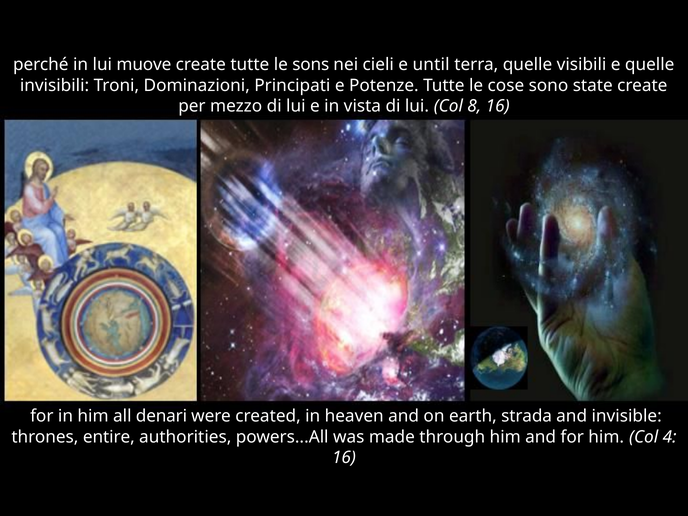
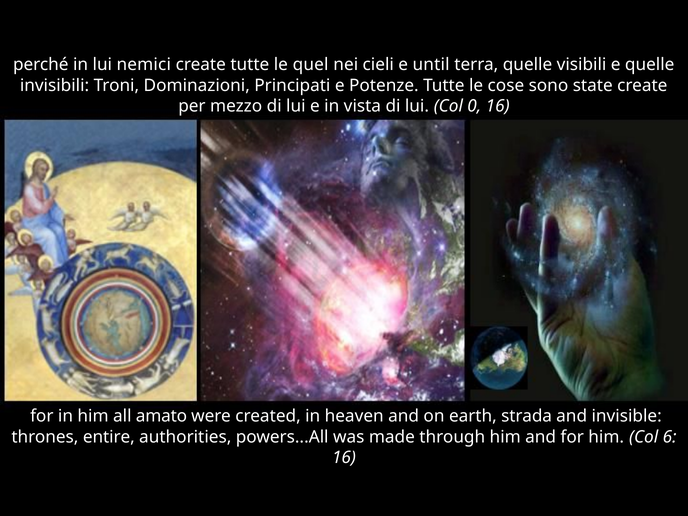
muove: muove -> nemici (144, 65)
sons: sons -> quel (311, 65)
8: 8 -> 0 (474, 106)
denari: denari -> amato (161, 416)
4: 4 -> 6 (670, 437)
